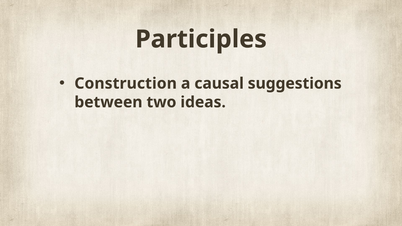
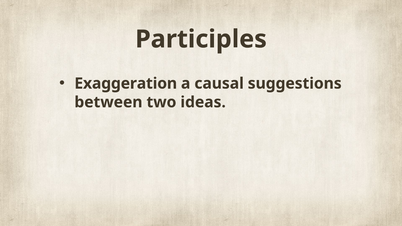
Construction: Construction -> Exaggeration (126, 83)
